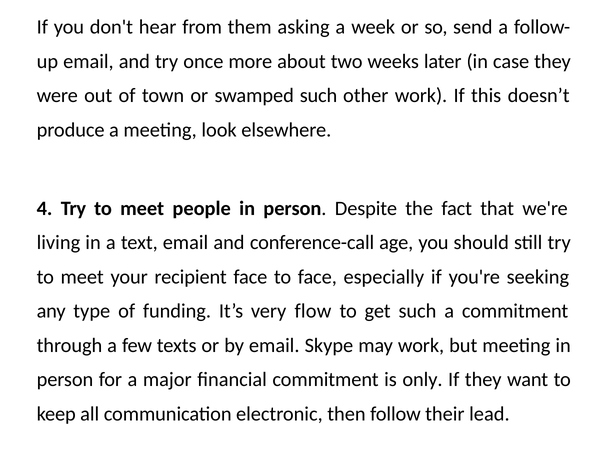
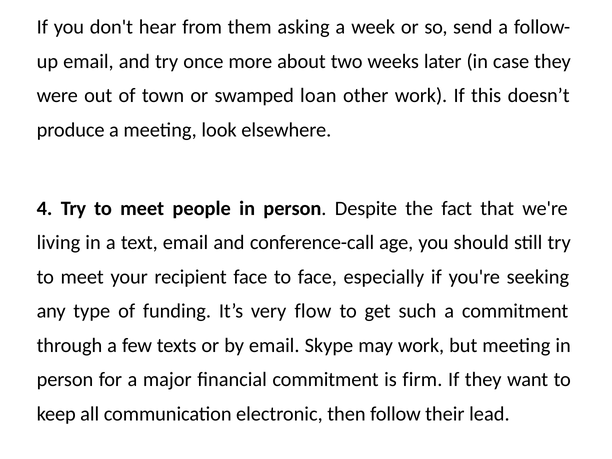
swamped such: such -> loan (318, 96)
only: only -> firm (422, 380)
